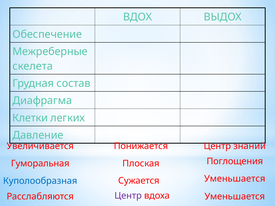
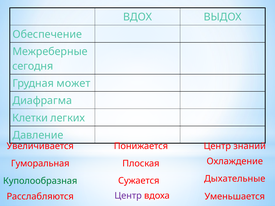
скелета: скелета -> сегодня (33, 66)
состав: состав -> может (74, 83)
Поглощения: Поглощения -> Охлаждение (235, 162)
Уменьшается: Уменьшается -> Дыхательные (235, 179)
Куполообразная colour: blue -> green (40, 181)
